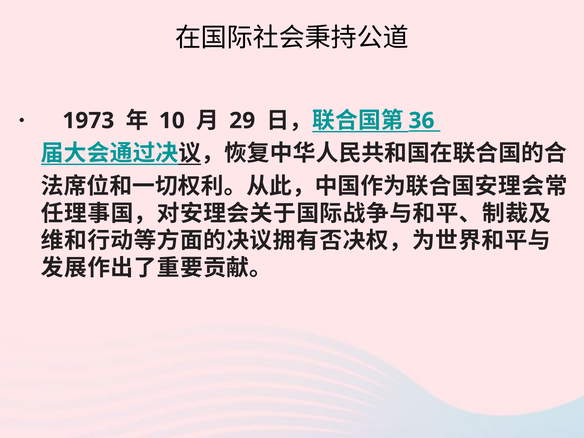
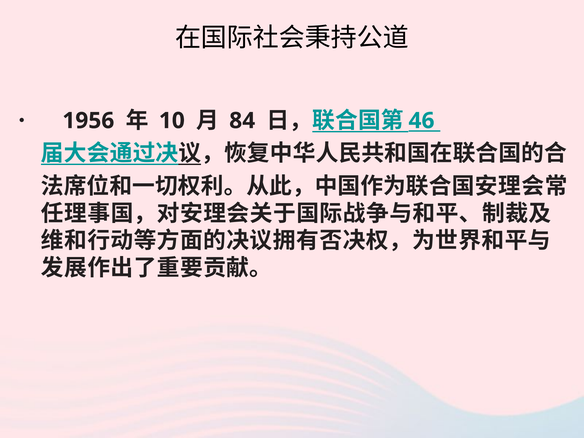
1973: 1973 -> 1956 (88, 121)
29: 29 -> 84 (242, 121)
36: 36 -> 46 (421, 121)
